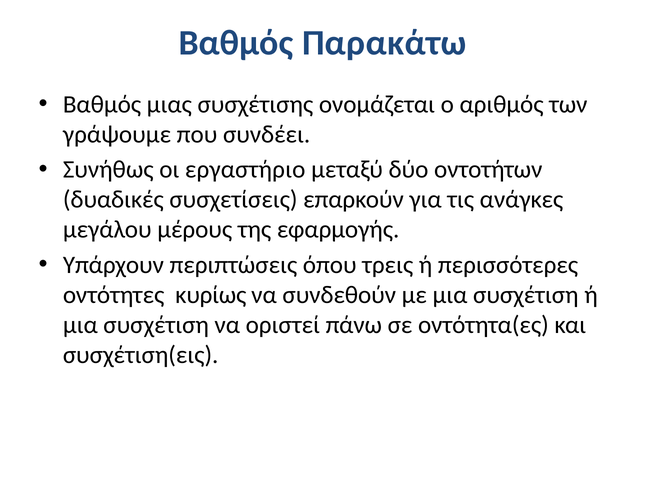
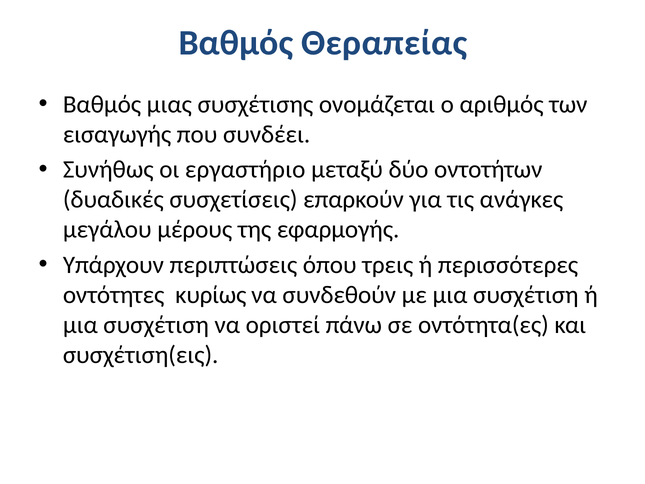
Παρακάτω: Παρακάτω -> Θεραπείας (384, 43)
γράψουμε: γράψουμε -> εισαγωγής (117, 134)
